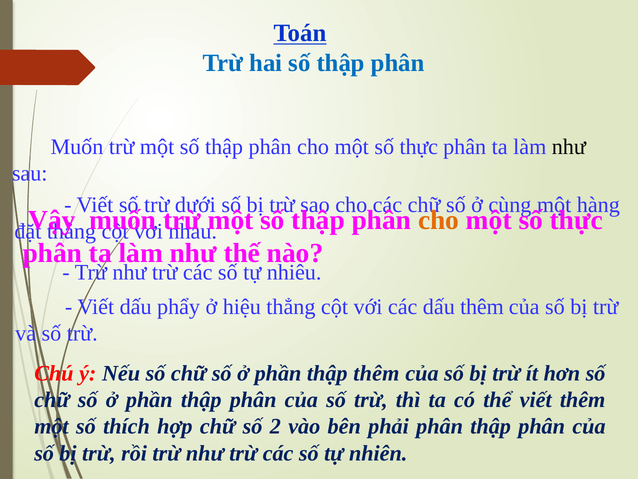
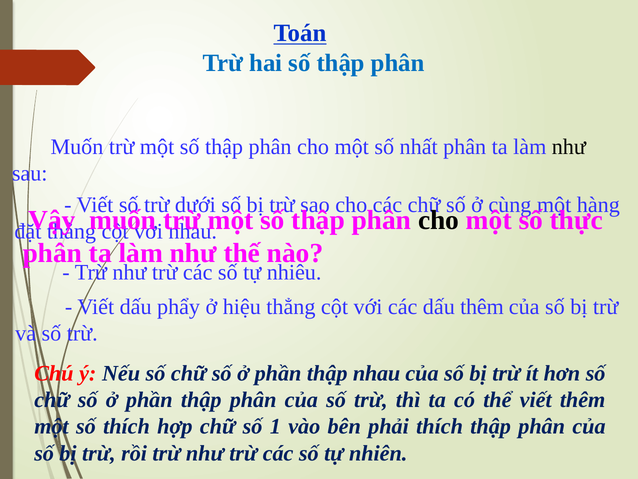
thực: thực -> nhất (419, 147)
cho colour: orange -> black (439, 220)
thập thêm: thêm -> nhau (377, 373)
2: 2 -> 1 (275, 426)
phải phân: phân -> thích (440, 426)
